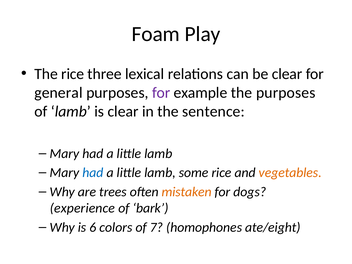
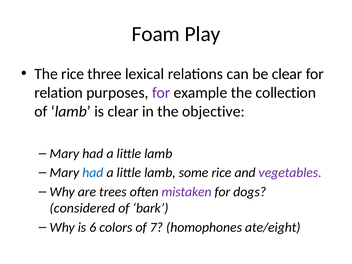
general: general -> relation (59, 93)
the purposes: purposes -> collection (286, 93)
sentence: sentence -> objective (213, 111)
vegetables colour: orange -> purple (290, 173)
mistaken colour: orange -> purple (187, 192)
experience: experience -> considered (82, 208)
